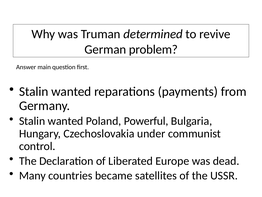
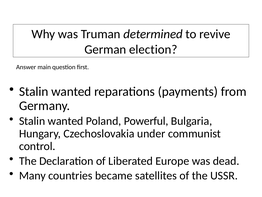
problem: problem -> election (153, 49)
